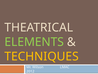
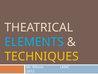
ELEMENTS colour: light green -> light blue (34, 42)
